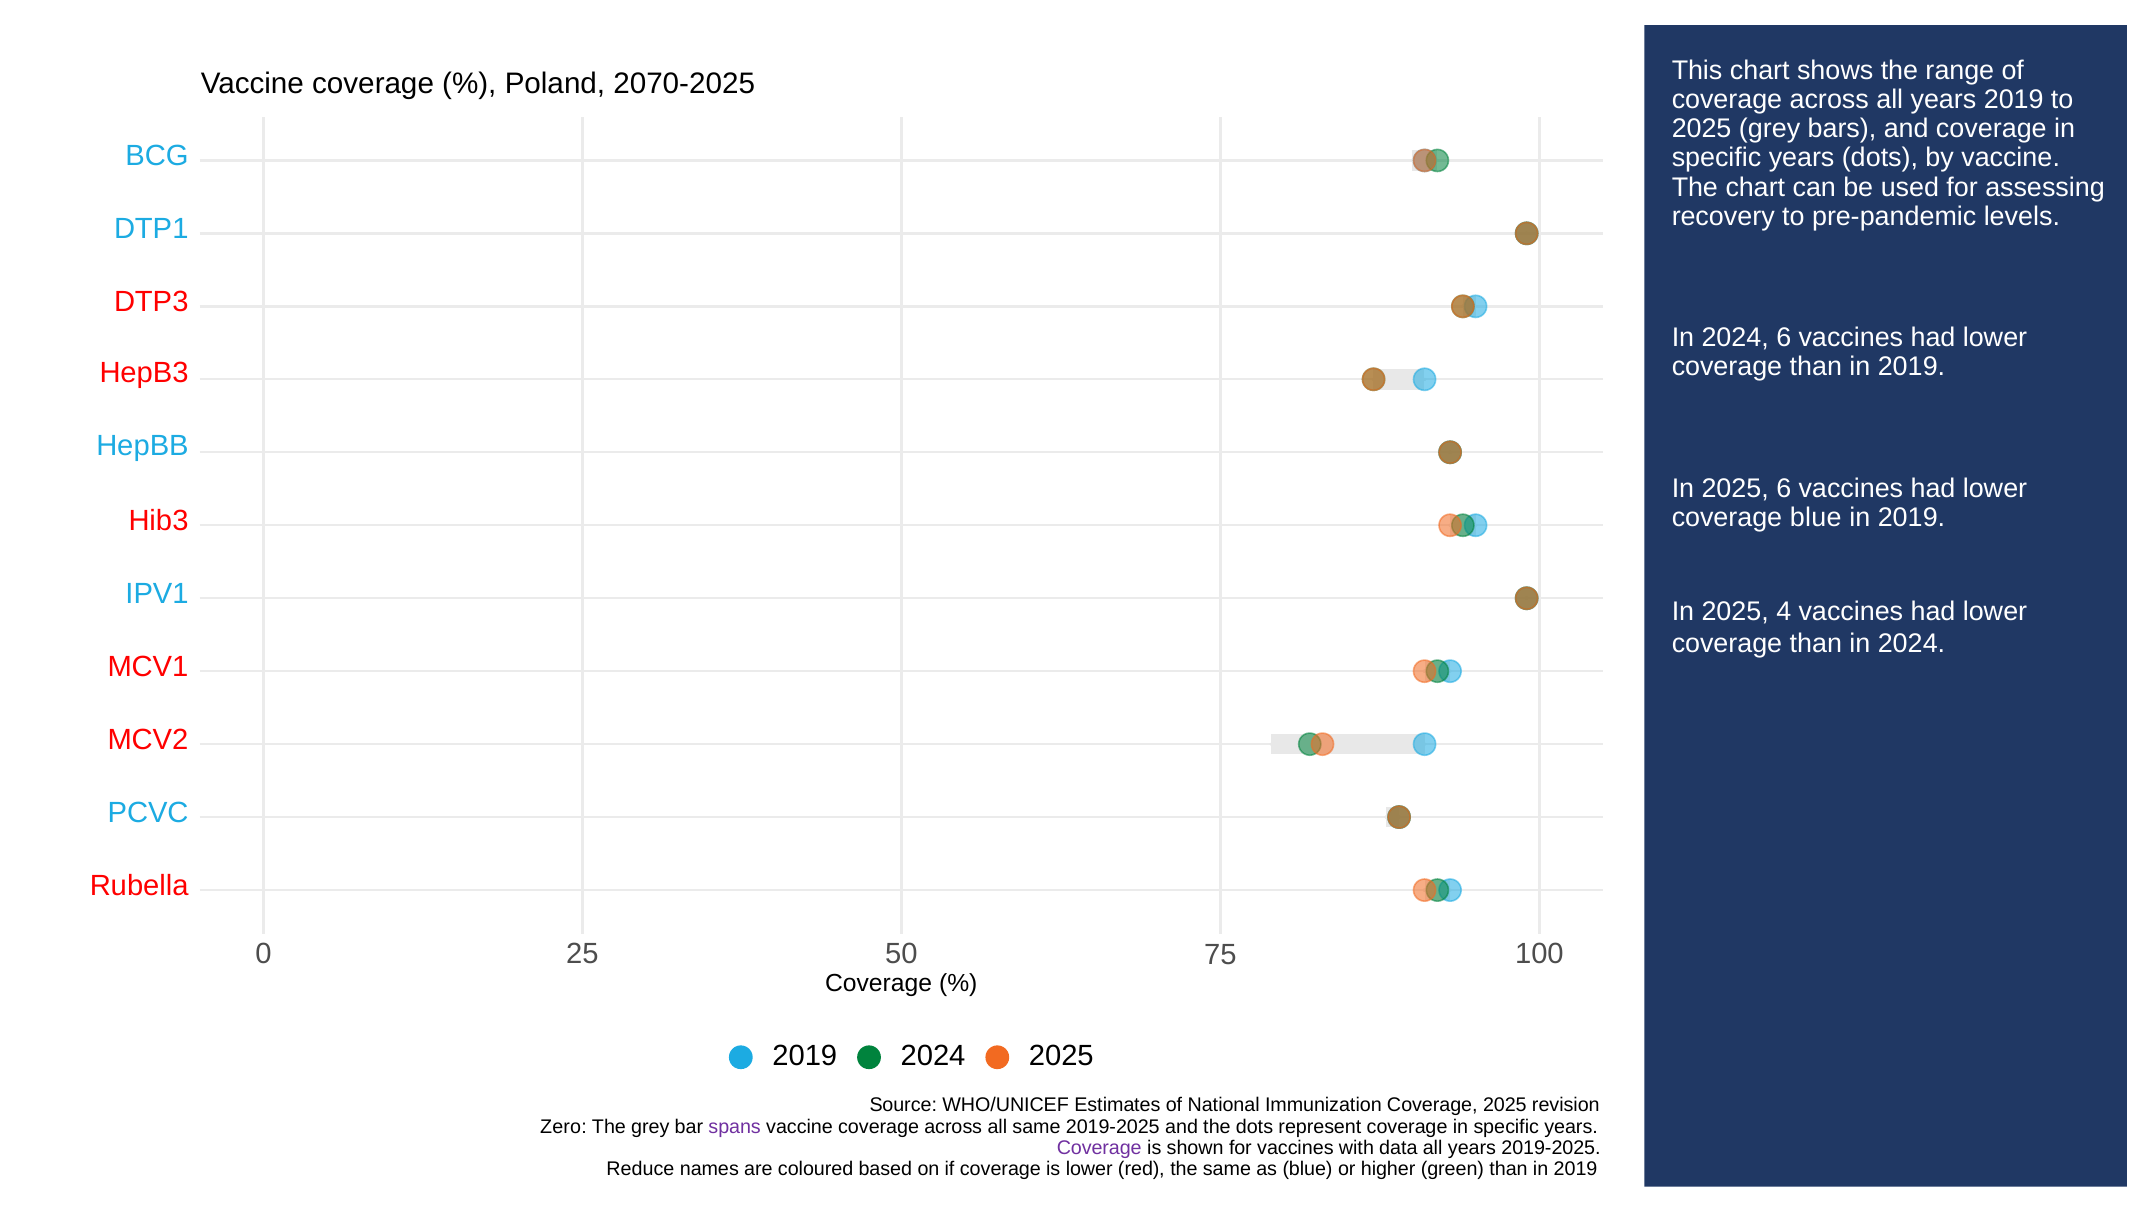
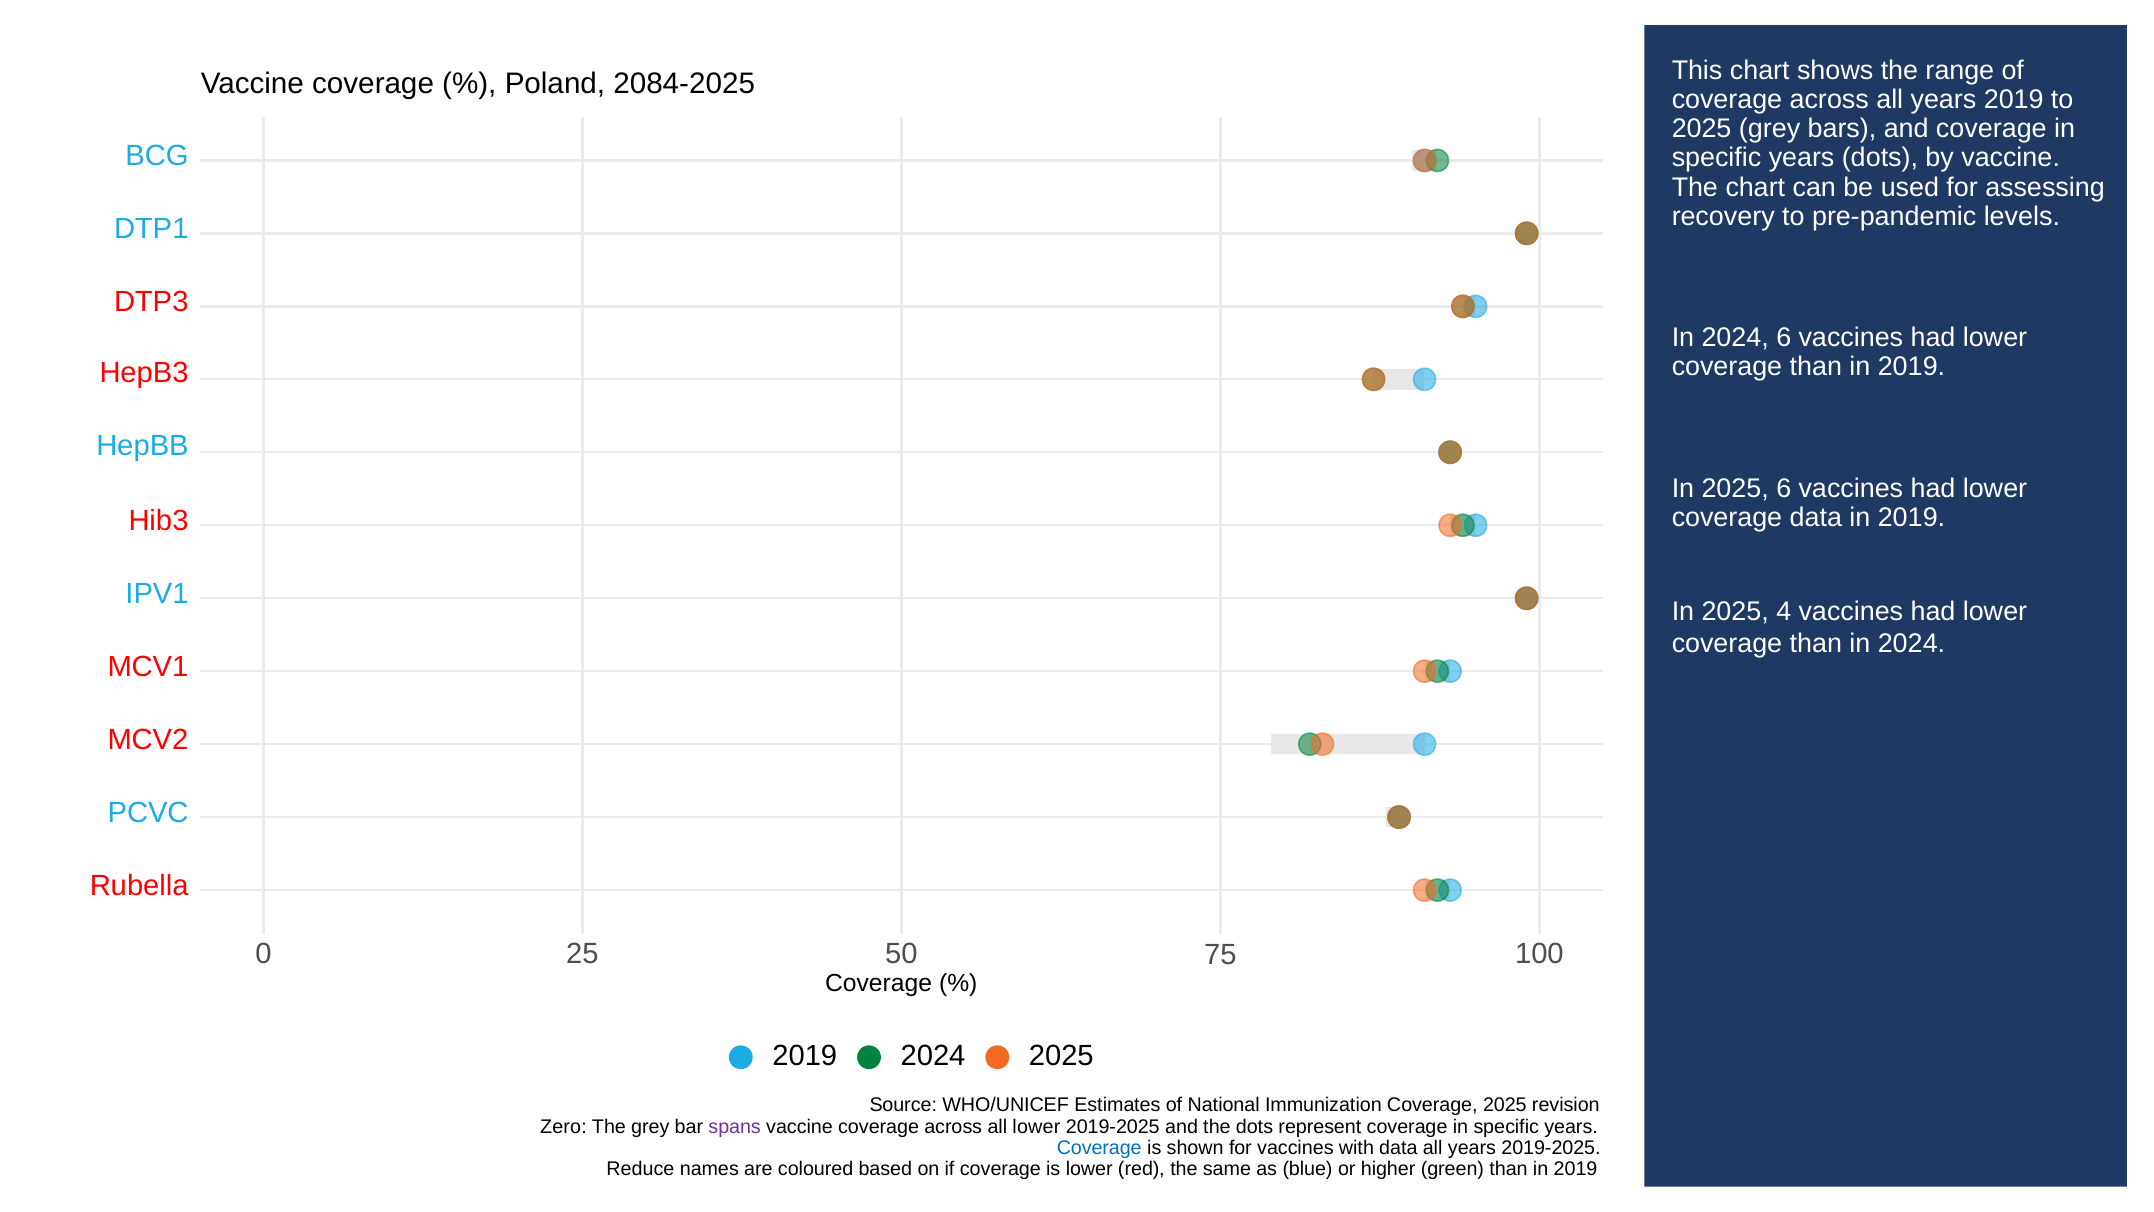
2070-2025: 2070-2025 -> 2084-2025 (684, 83)
coverage blue: blue -> data (1816, 518)
all same: same -> lower (1036, 1126)
Coverage colour: purple -> blue (1099, 1148)
